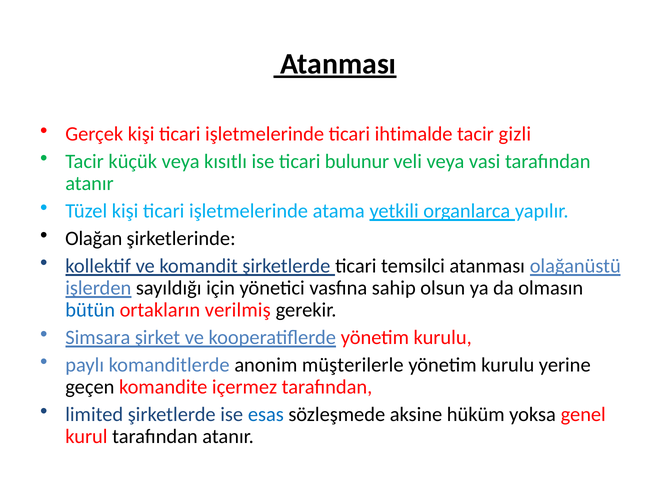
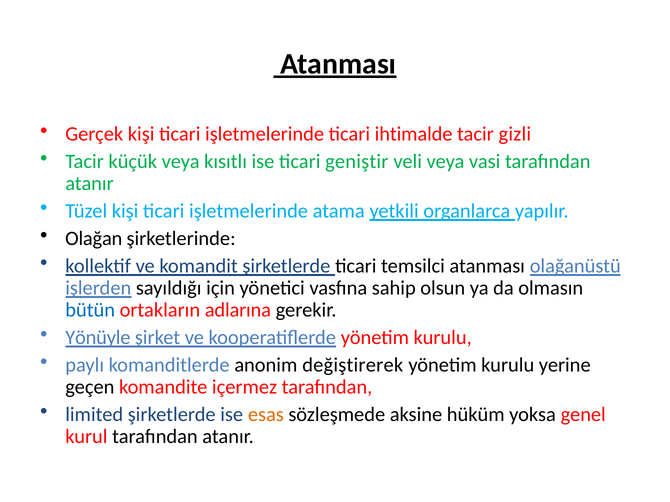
bulunur: bulunur -> geniştir (357, 162)
verilmiş: verilmiş -> adlarına (238, 310)
Simsara: Simsara -> Yönüyle (98, 338)
müşterilerle: müşterilerle -> değiştirerek (353, 365)
esas colour: blue -> orange (266, 415)
